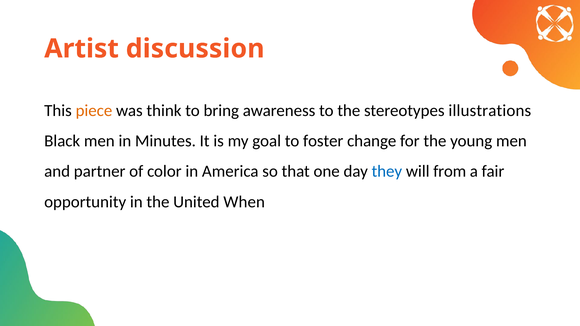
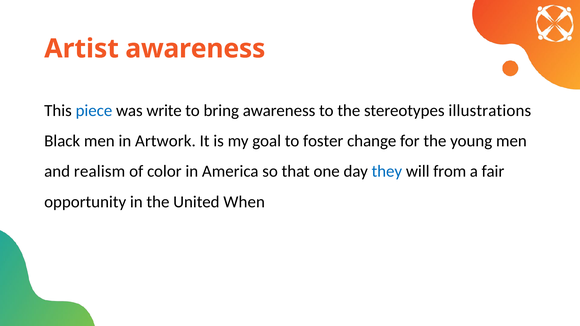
Artist discussion: discussion -> awareness (195, 49)
piece colour: orange -> blue (94, 111)
think: think -> write (164, 111)
Minutes: Minutes -> Artwork (165, 141)
partner: partner -> realism (100, 171)
